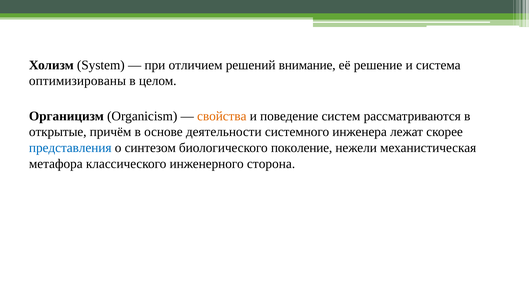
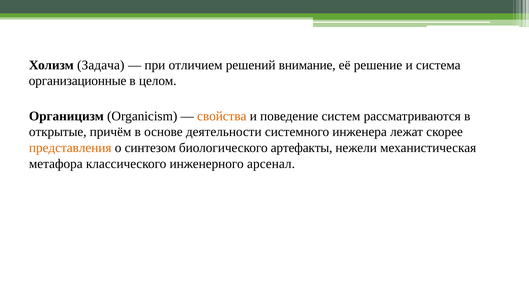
System: System -> Задача (101, 65)
оптимизированы: оптимизированы -> организационные (78, 81)
представления colour: blue -> orange (70, 148)
поколение: поколение -> артефакты (302, 148)
сторона: сторона -> арсенал (271, 163)
